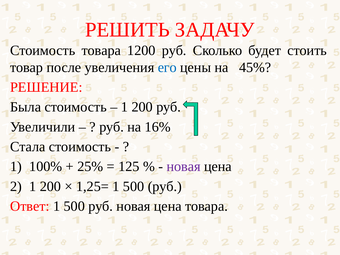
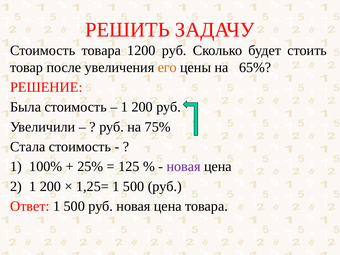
его colour: blue -> orange (167, 67)
45%: 45% -> 65% (255, 67)
16%: 16% -> 75% (158, 127)
